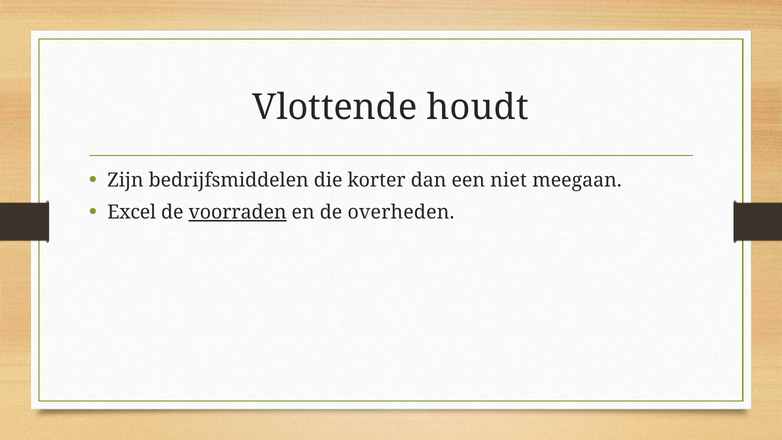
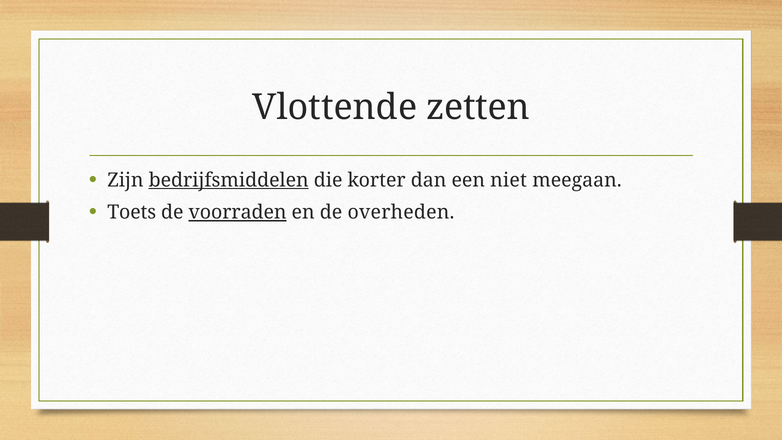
houdt: houdt -> zetten (478, 107)
bedrijfsmiddelen underline: none -> present (229, 180)
Excel: Excel -> Toets (132, 212)
